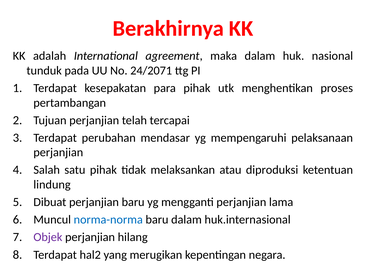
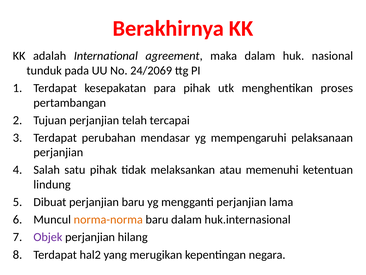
24/2071: 24/2071 -> 24/2069 (151, 70)
diproduksi: diproduksi -> memenuhi (272, 170)
norma-norma colour: blue -> orange (108, 219)
